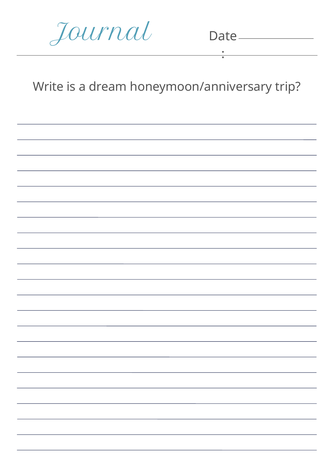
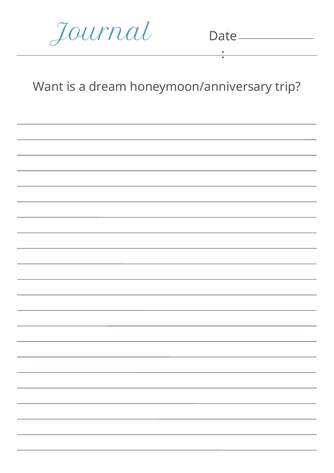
Write: Write -> Want (48, 87)
